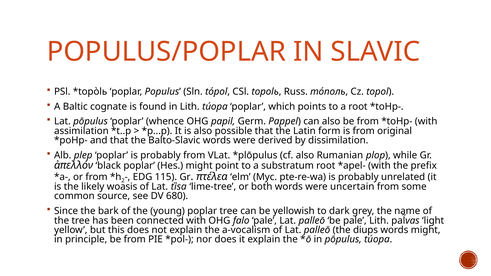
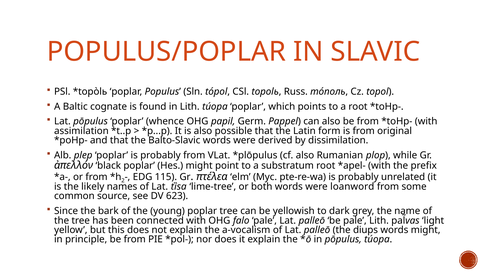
woasis: woasis -> names (122, 187)
uncertain: uncertain -> loanword (352, 187)
680: 680 -> 623 (177, 196)
